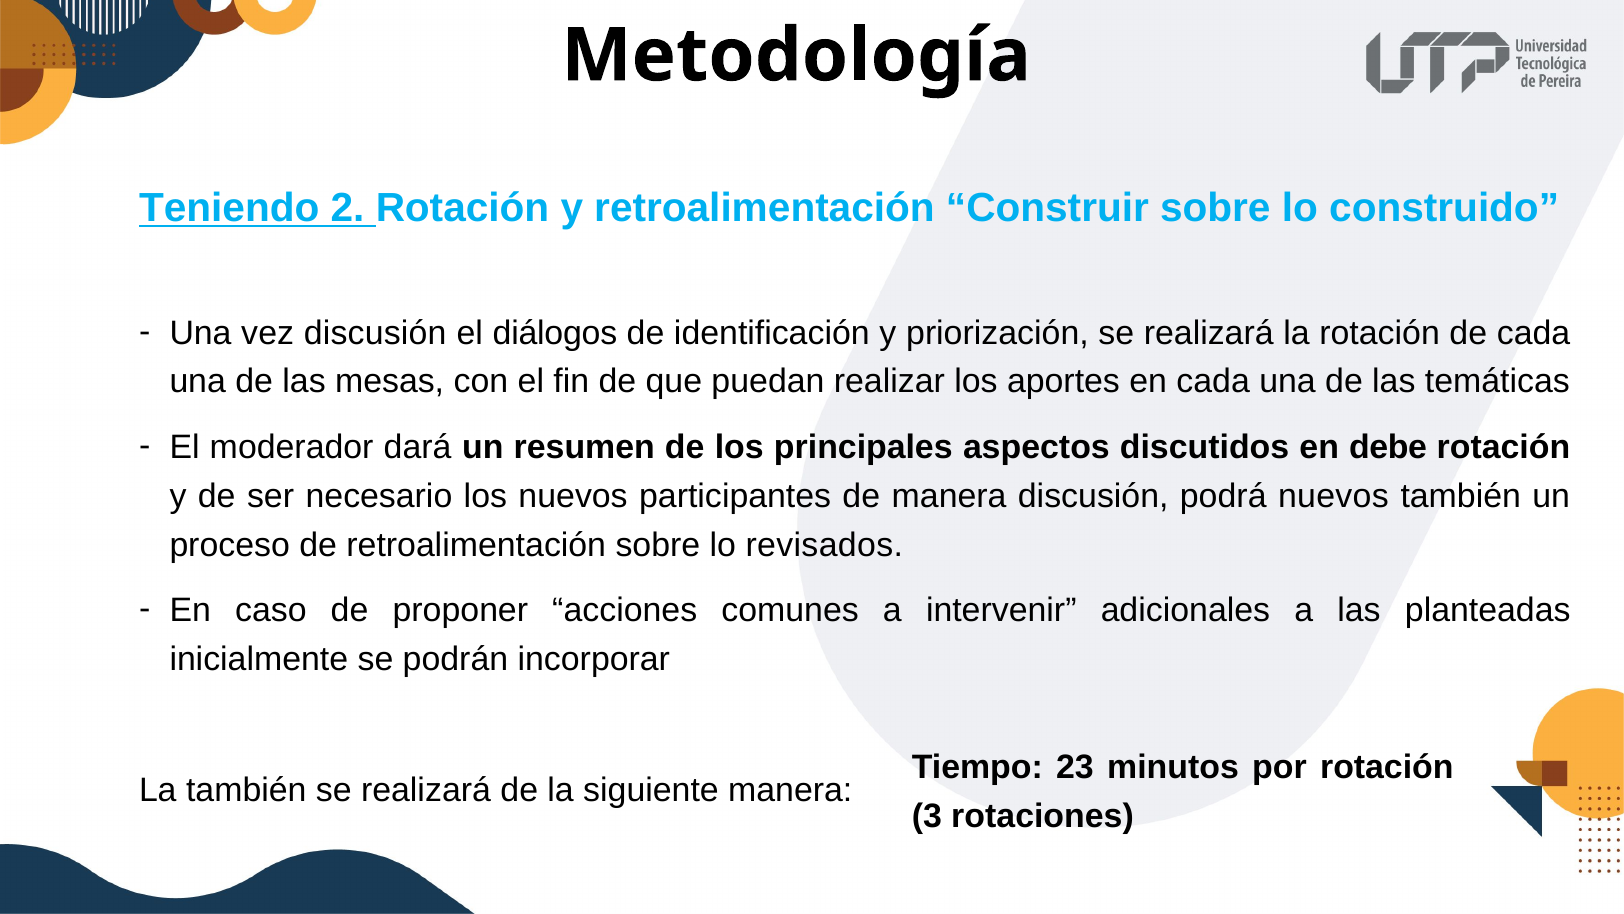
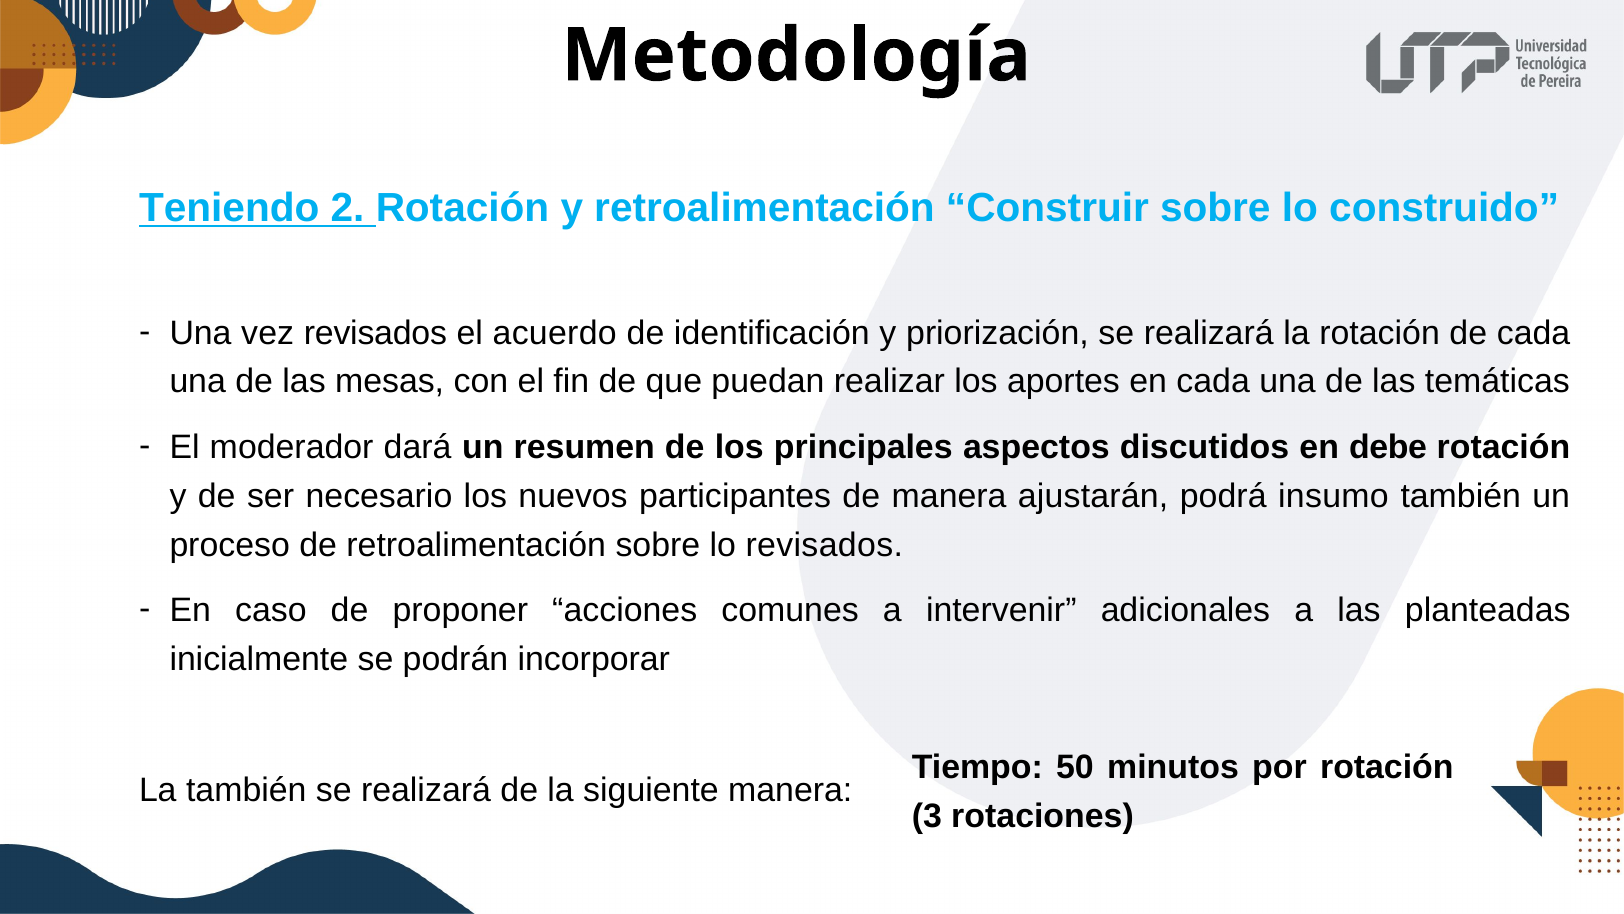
vez discusión: discusión -> revisados (375, 333)
diálogos: diálogos -> acuerdo (555, 333)
manera discusión: discusión -> ajustarán (1093, 496)
podrá nuevos: nuevos -> insumo (1333, 496)
23: 23 -> 50 (1075, 767)
